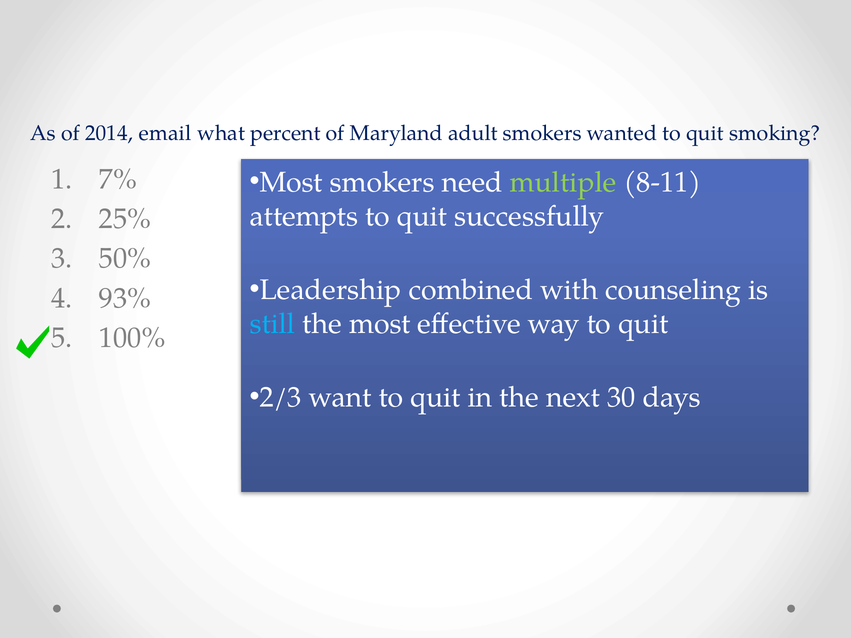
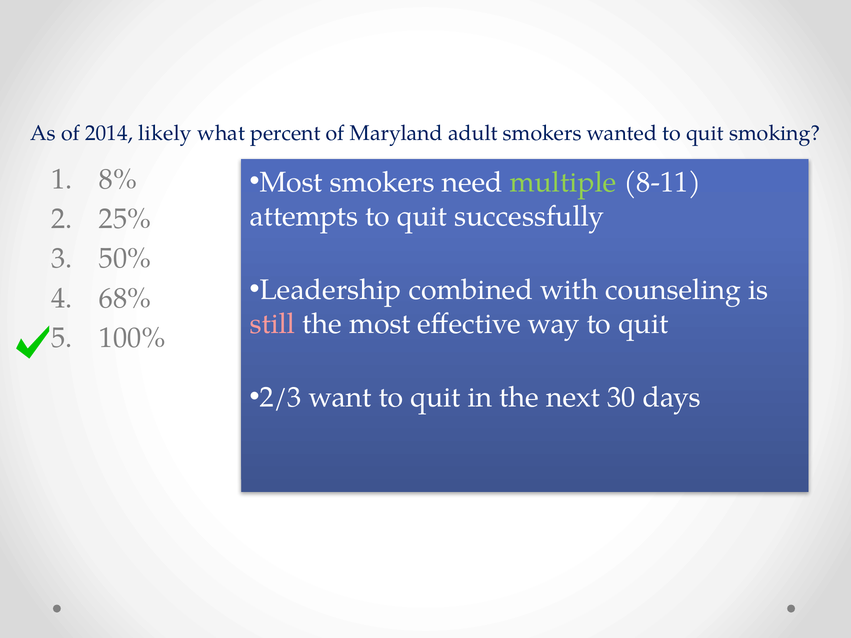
email: email -> likely (165, 133)
7%: 7% -> 8% (118, 179)
93%: 93% -> 68% (125, 298)
still colour: light blue -> pink (272, 324)
